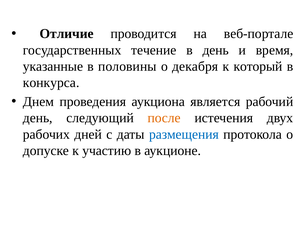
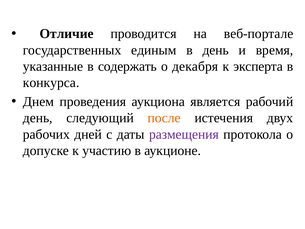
течение: течение -> единым (154, 50)
половины: половины -> содержать (128, 66)
который: который -> эксперта (258, 66)
размещения colour: blue -> purple (184, 134)
